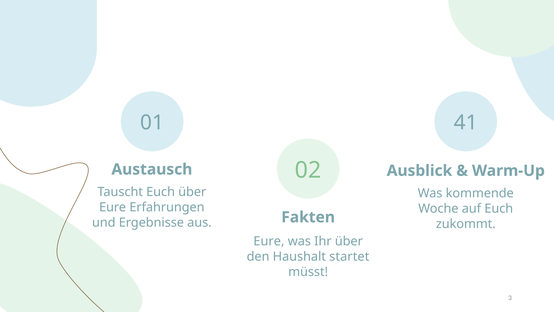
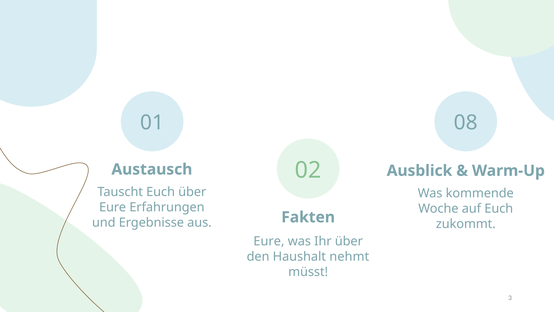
41: 41 -> 08 (466, 123)
startet: startet -> nehmt (349, 256)
